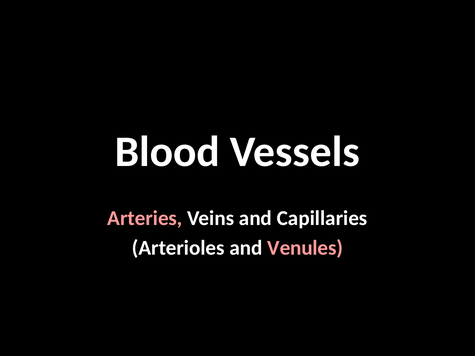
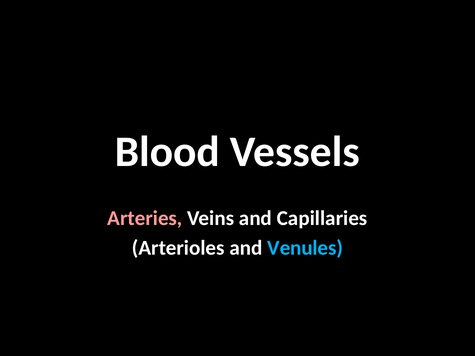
Venules colour: pink -> light blue (305, 248)
